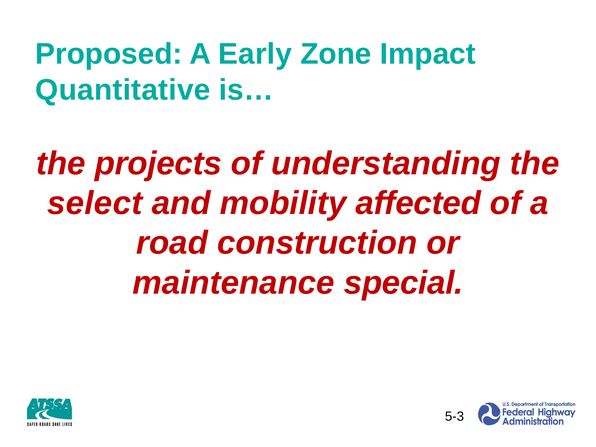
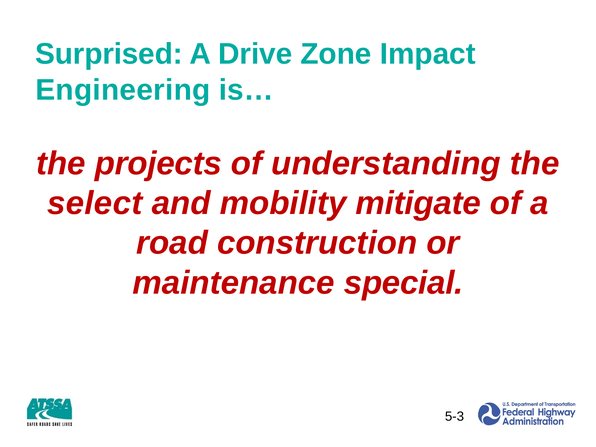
Proposed: Proposed -> Surprised (109, 54)
Early: Early -> Drive (255, 54)
Quantitative: Quantitative -> Engineering (123, 90)
affected: affected -> mitigate (418, 203)
